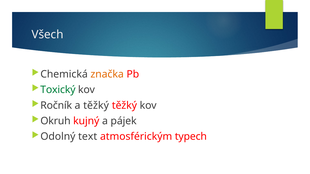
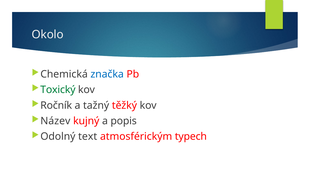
Všech: Všech -> Okolo (48, 35)
značka colour: orange -> blue (107, 74)
a těžký: těžký -> tažný (96, 106)
Okruh: Okruh -> Název (55, 121)
pájek: pájek -> popis (124, 121)
